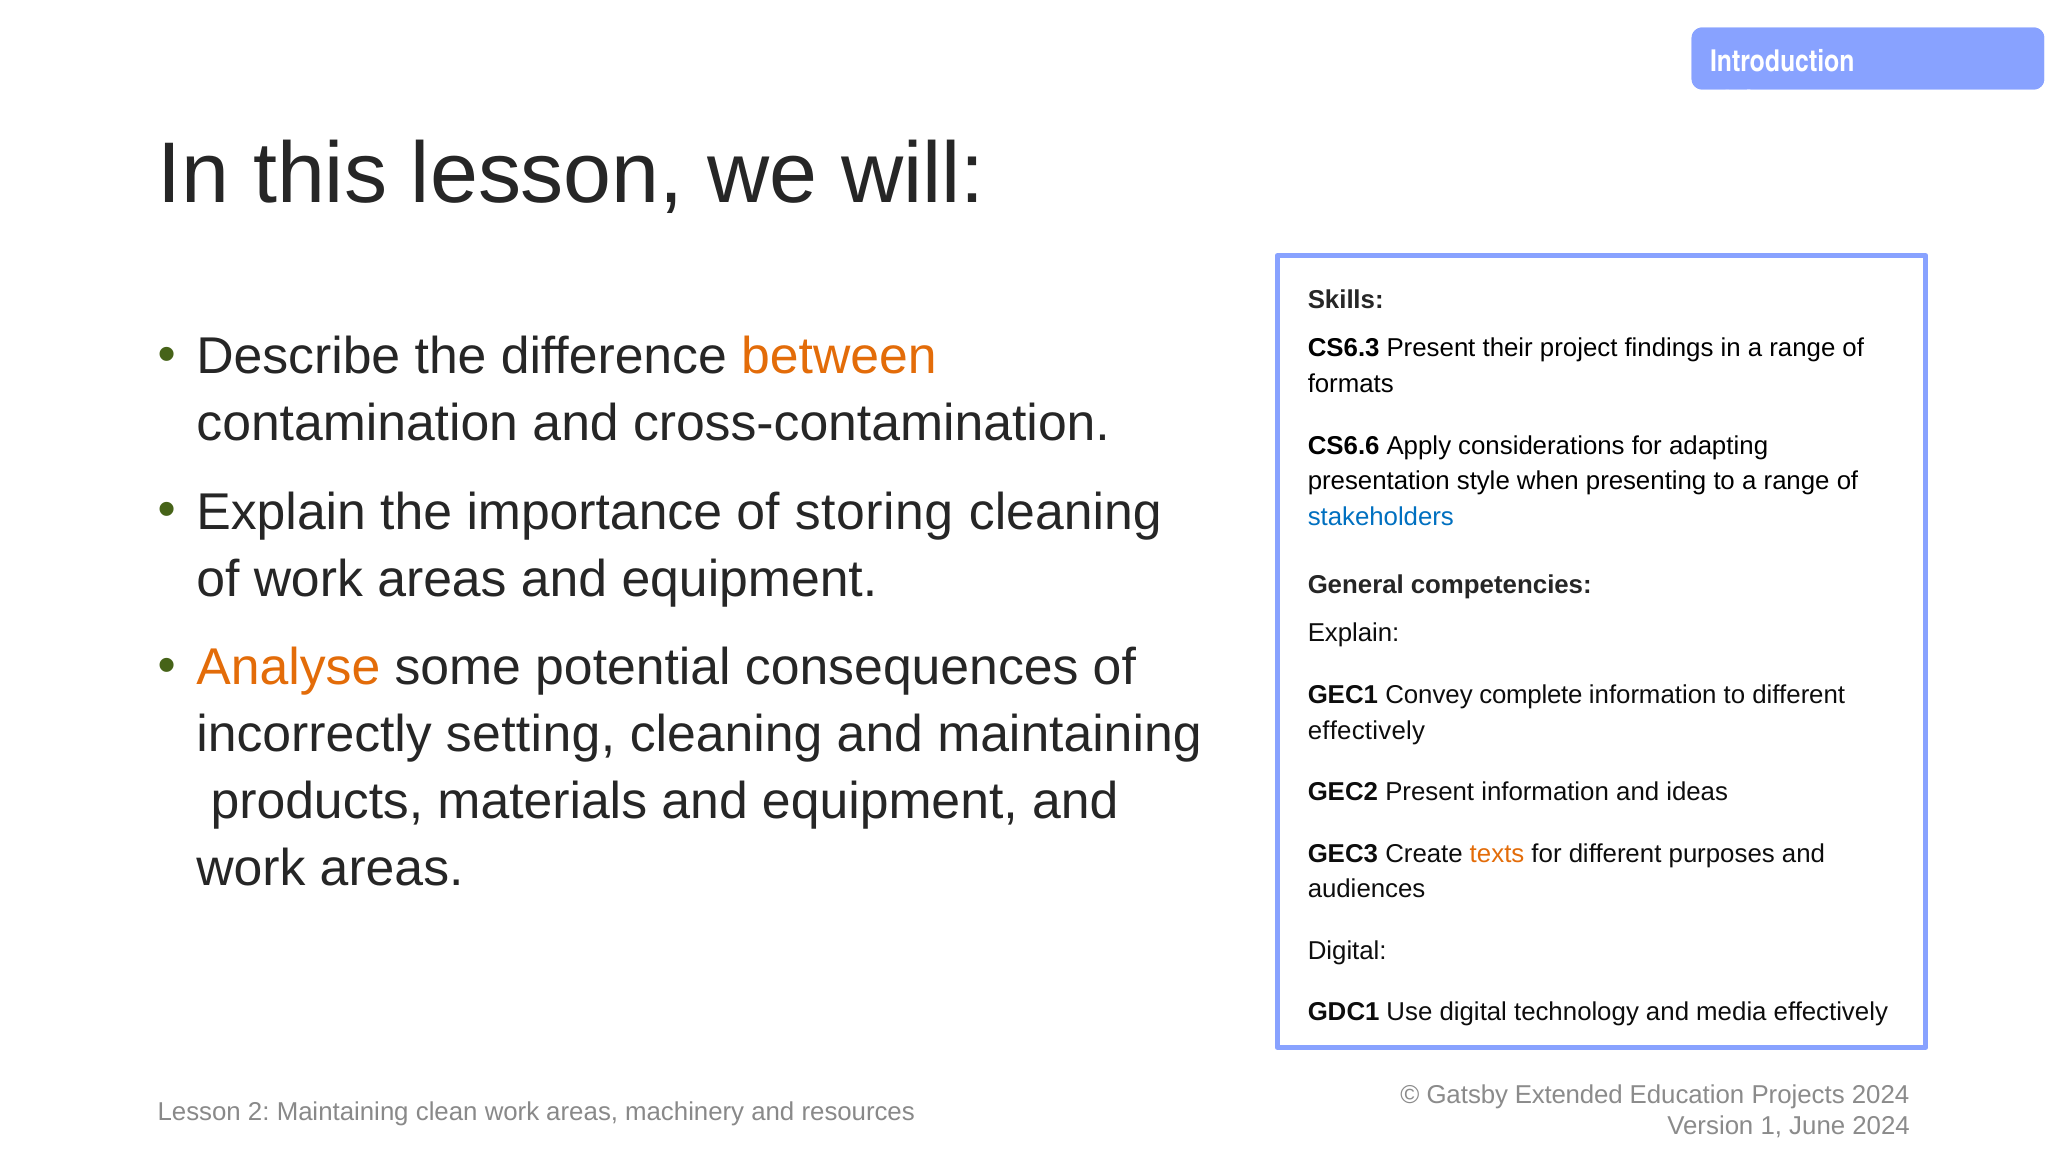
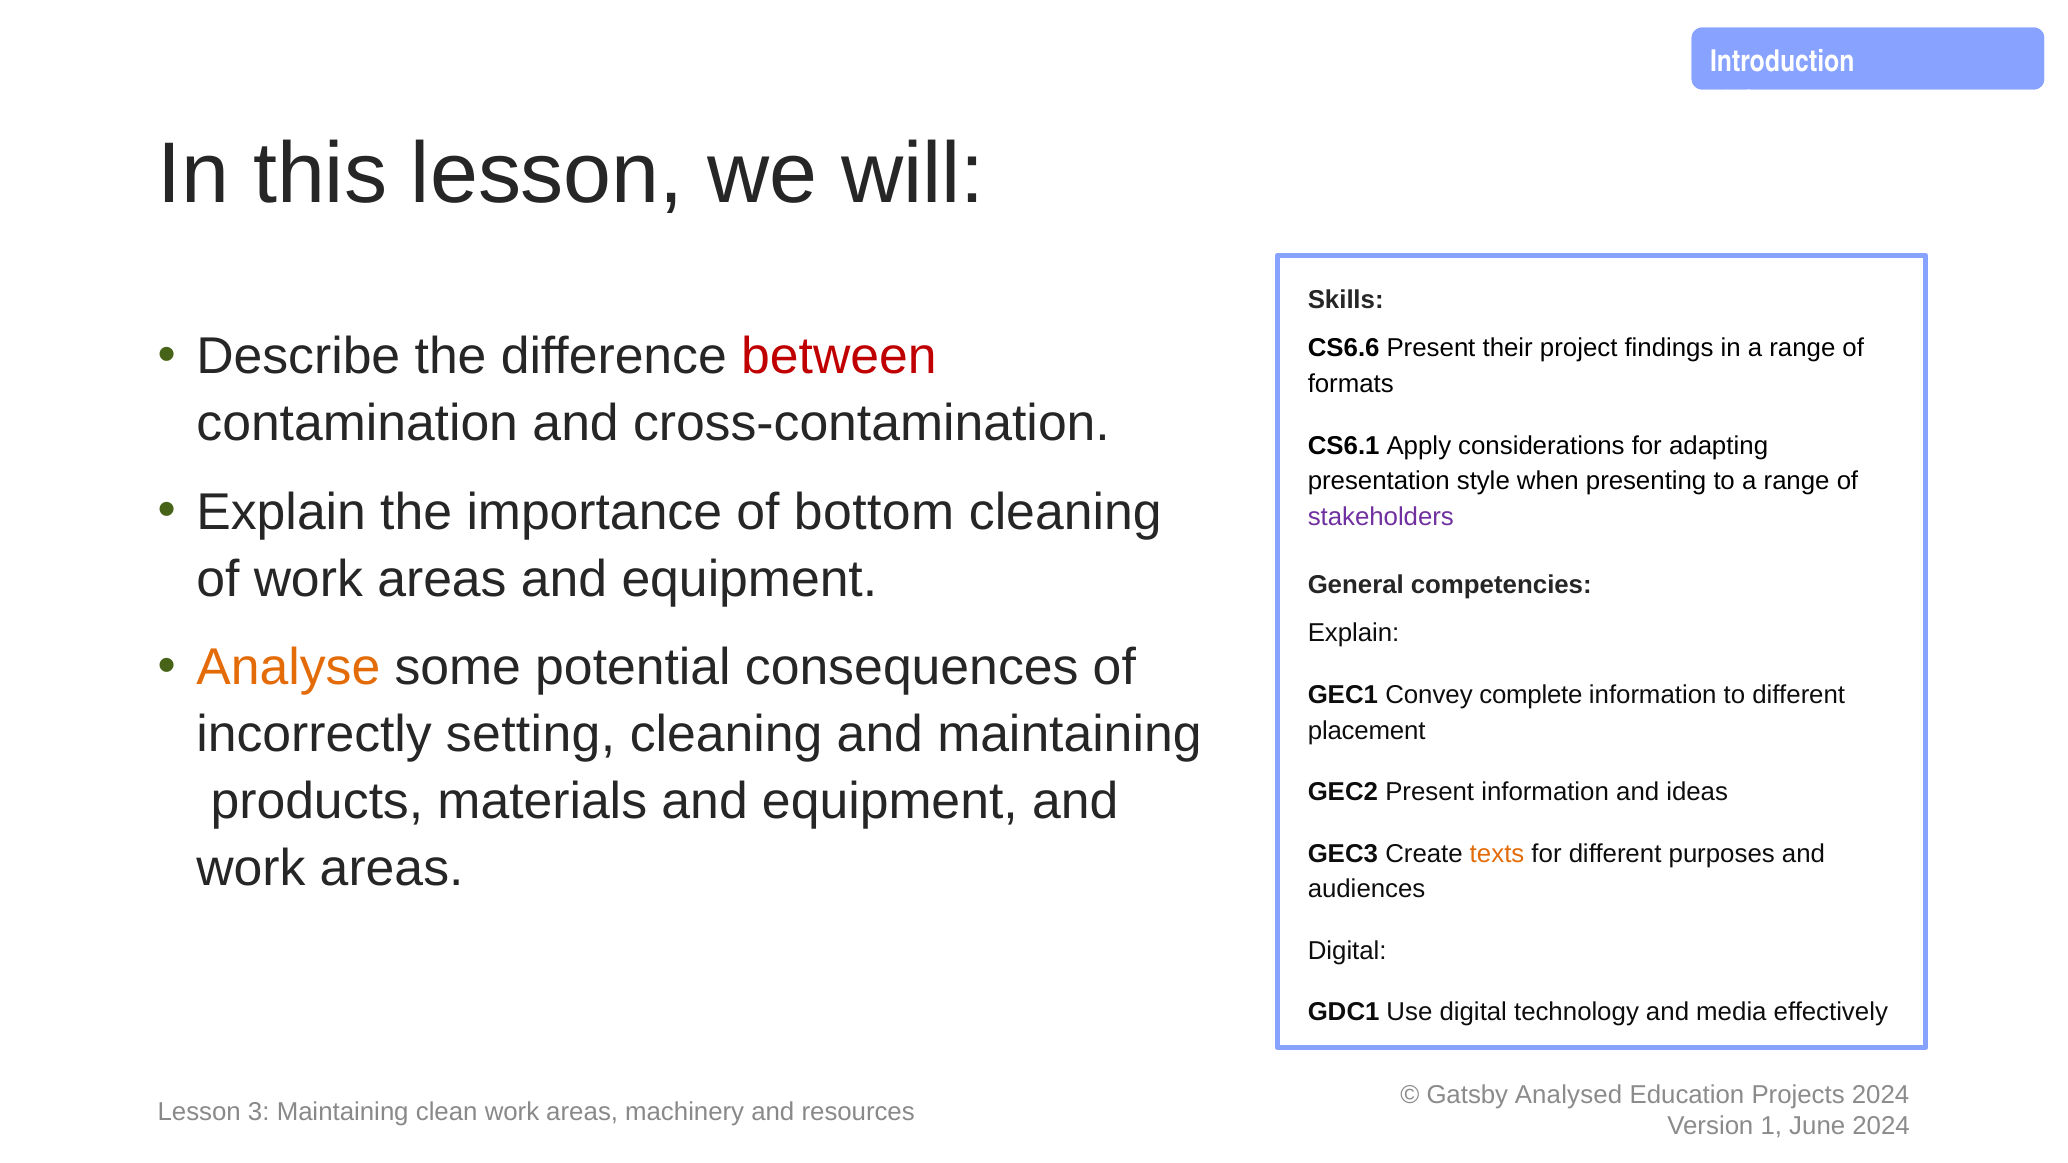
between colour: orange -> red (839, 357)
CS6.3: CS6.3 -> CS6.6 (1344, 348)
CS6.6: CS6.6 -> CS6.1 (1344, 446)
storing: storing -> bottom (874, 513)
stakeholders colour: blue -> purple (1381, 517)
effectively: effectively -> placement (1367, 731)
Extended: Extended -> Analysed (1569, 1095)
2: 2 -> 3 (259, 1112)
